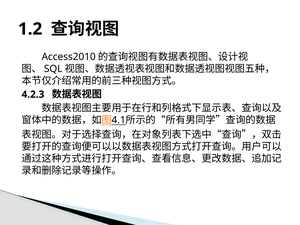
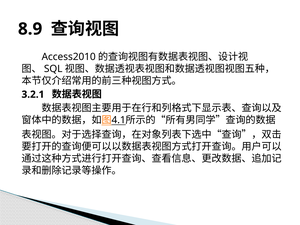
1.2: 1.2 -> 8.9 (30, 29)
4.2.3: 4.2.3 -> 3.2.1 (33, 94)
